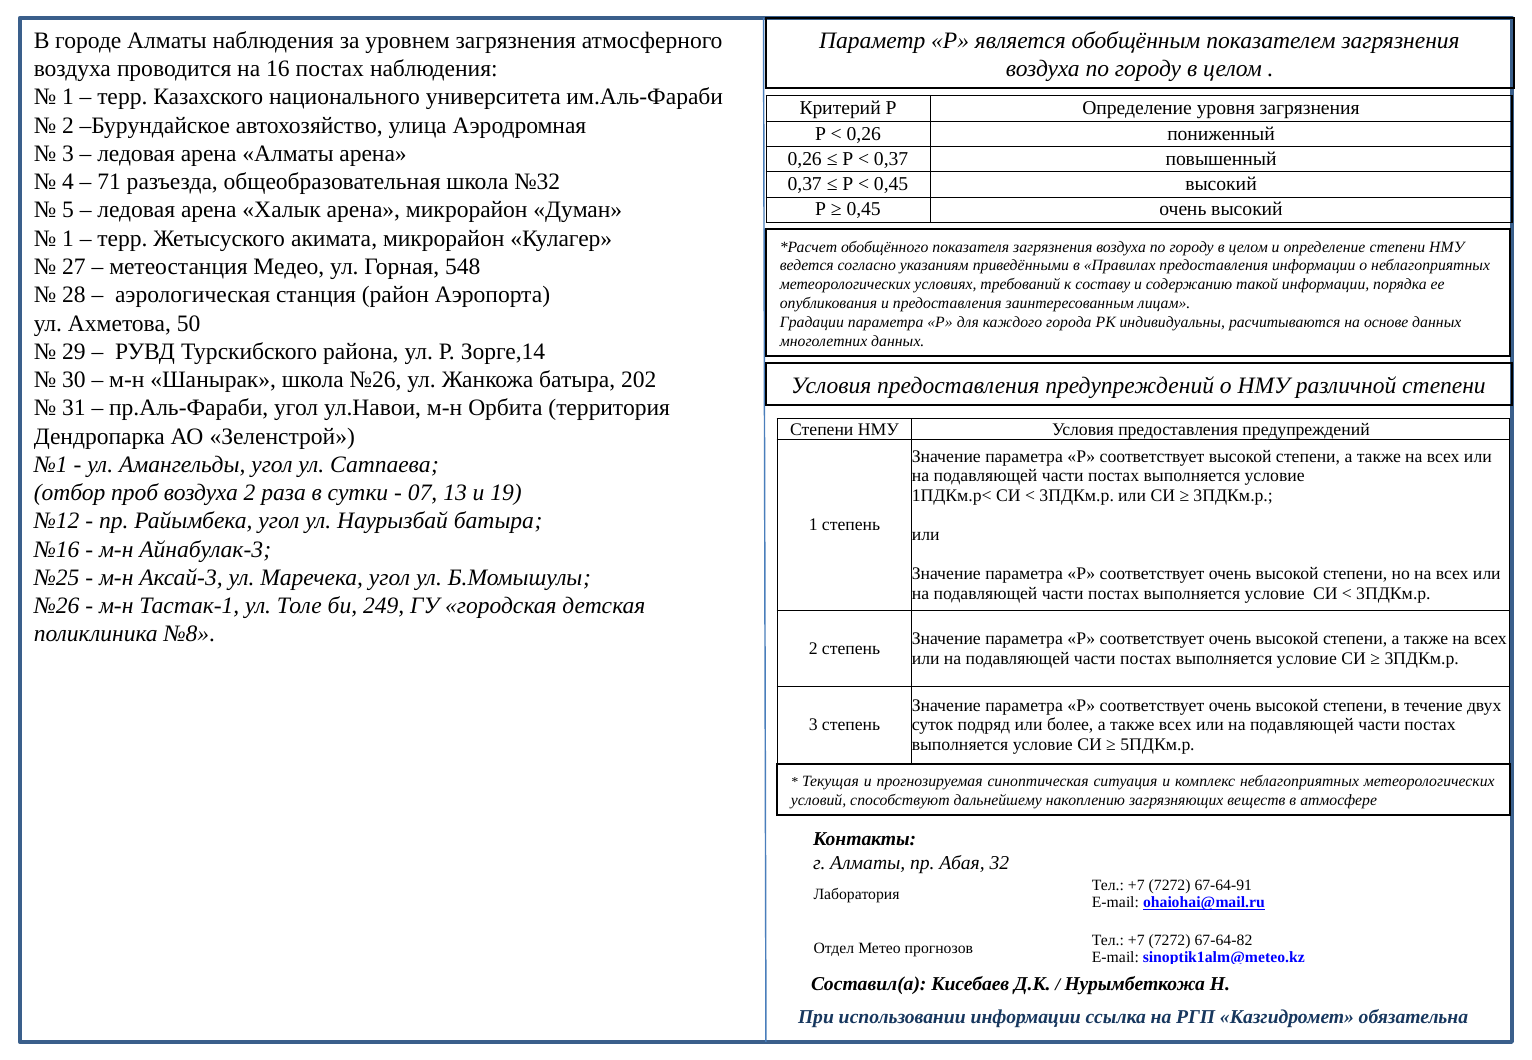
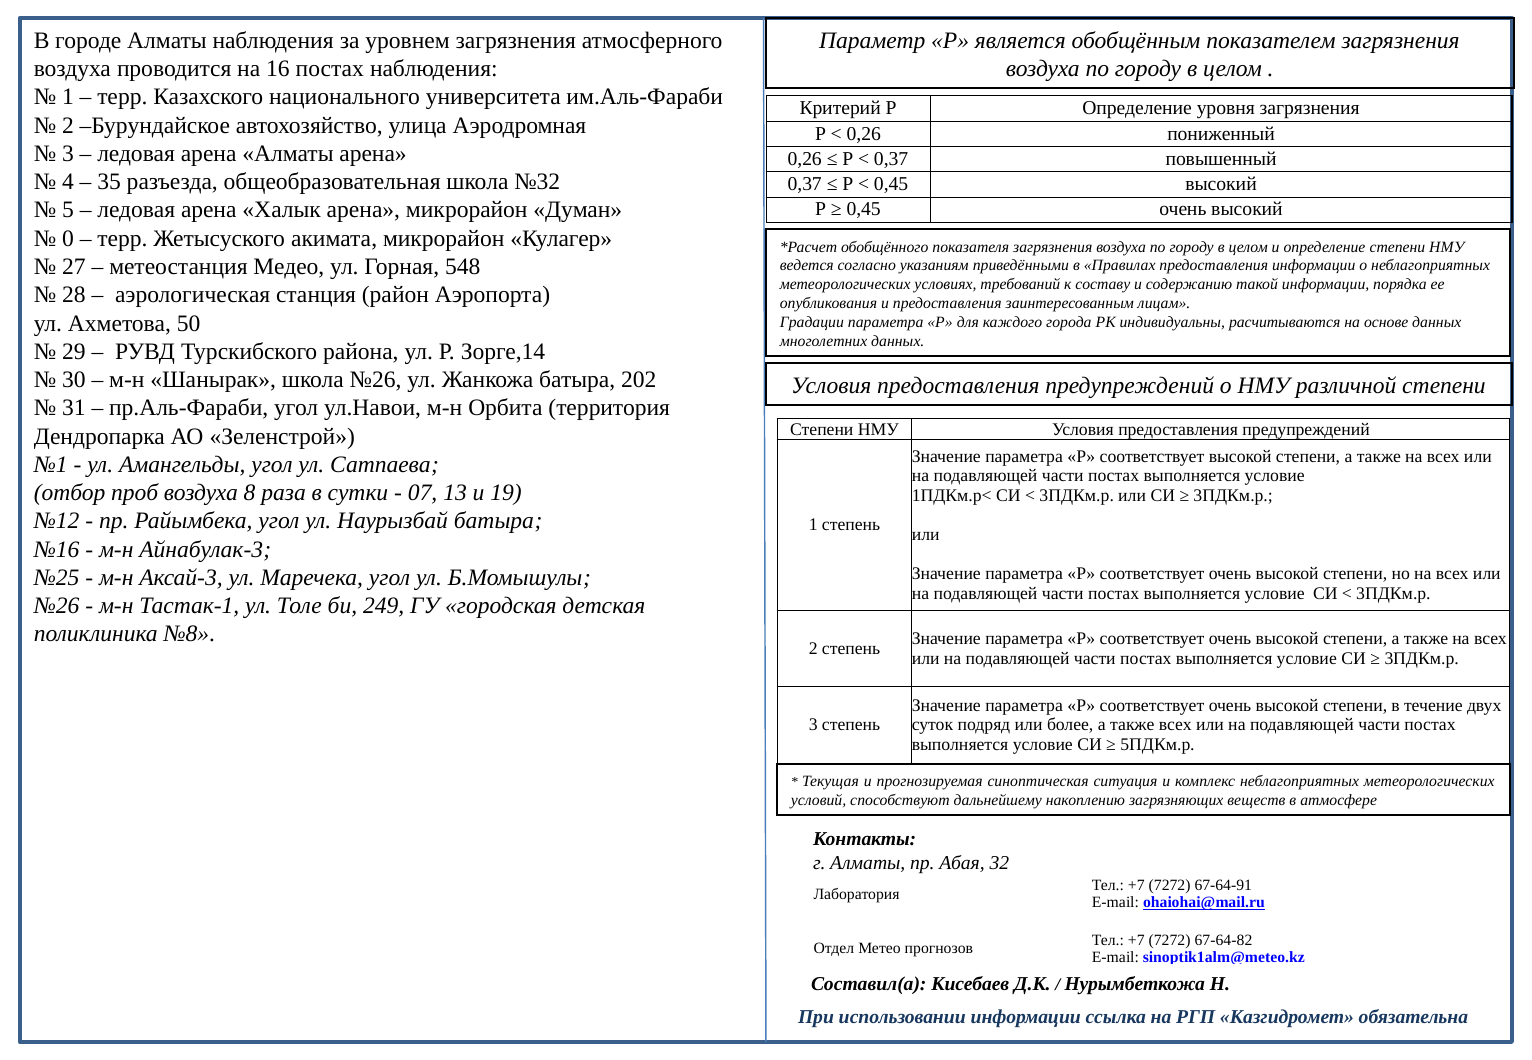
71: 71 -> 35 (109, 182)
1: 1 -> 0 (68, 239)
воздуха 2: 2 -> 8 (250, 493)
